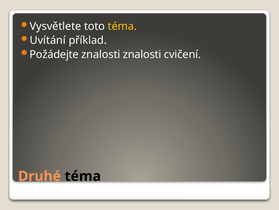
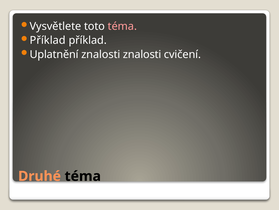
téma colour: yellow -> pink (122, 26)
Uvítání: Uvítání -> Příklad (48, 40)
Požádejte: Požádejte -> Uplatnění (54, 54)
